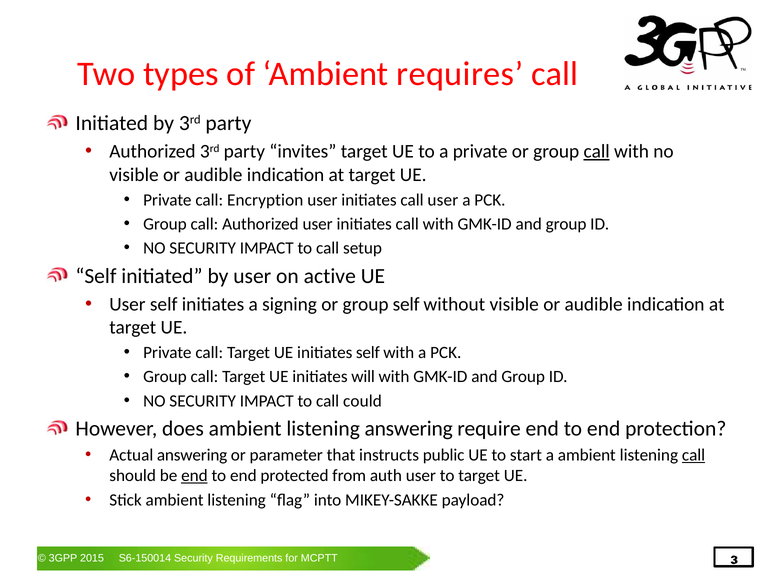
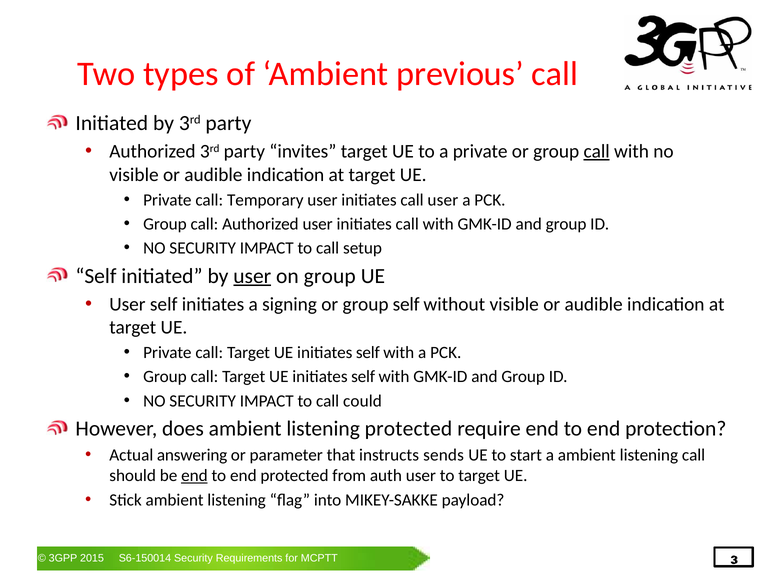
requires: requires -> previous (460, 74)
Encryption: Encryption -> Temporary (265, 200)
user underline: none -> present (252, 276)
on active: active -> group (330, 276)
will: will -> self (363, 376)
listening answering: answering -> protected (408, 428)
public: public -> sends (444, 455)
call underline: present -> none (694, 455)
